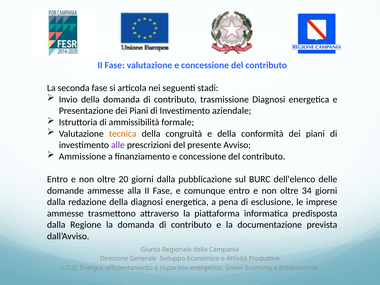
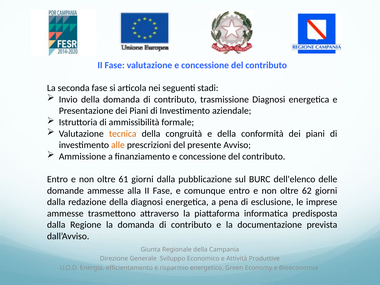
alle colour: purple -> orange (118, 145)
20: 20 -> 61 (123, 179)
34: 34 -> 62 (307, 191)
